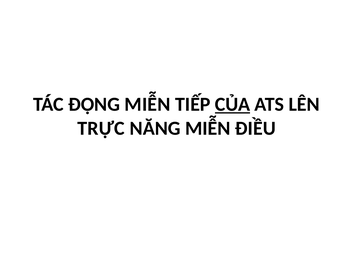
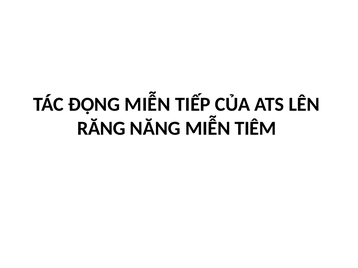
CỦA underline: present -> none (233, 105)
TRỰC: TRỰC -> RĂNG (101, 128)
ĐIỀU: ĐIỀU -> TIÊM (255, 128)
